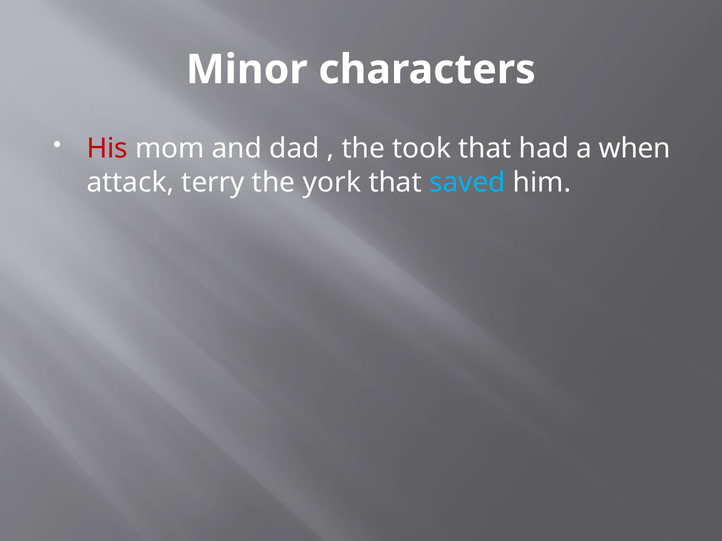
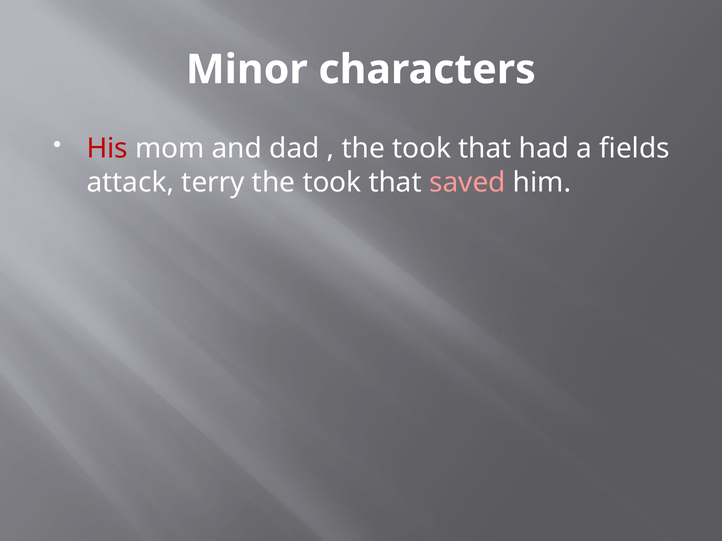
when: when -> fields (635, 149)
terry the york: york -> took (332, 182)
saved colour: light blue -> pink (467, 182)
